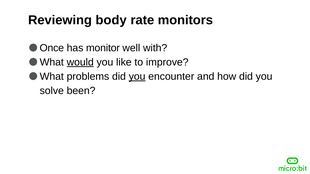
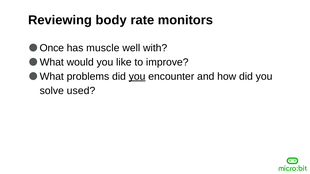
monitor: monitor -> muscle (103, 48)
would underline: present -> none (80, 62)
been: been -> used (81, 91)
